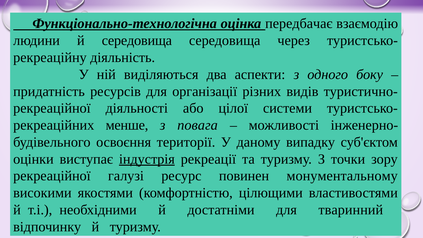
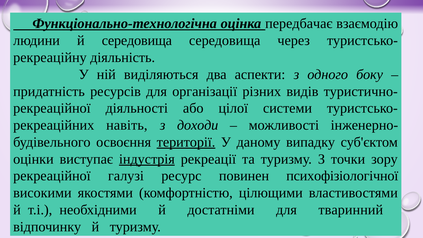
менше: менше -> навіть (127, 125)
повага: повага -> доходи (198, 125)
території underline: none -> present (186, 142)
монументальному: монументальному -> психофізіологічної (342, 176)
